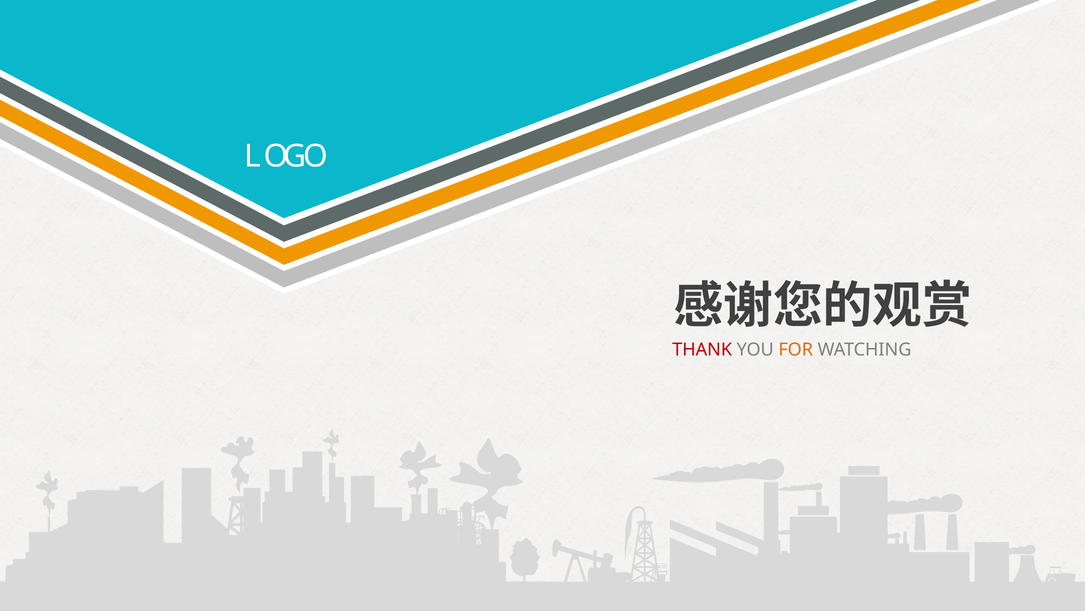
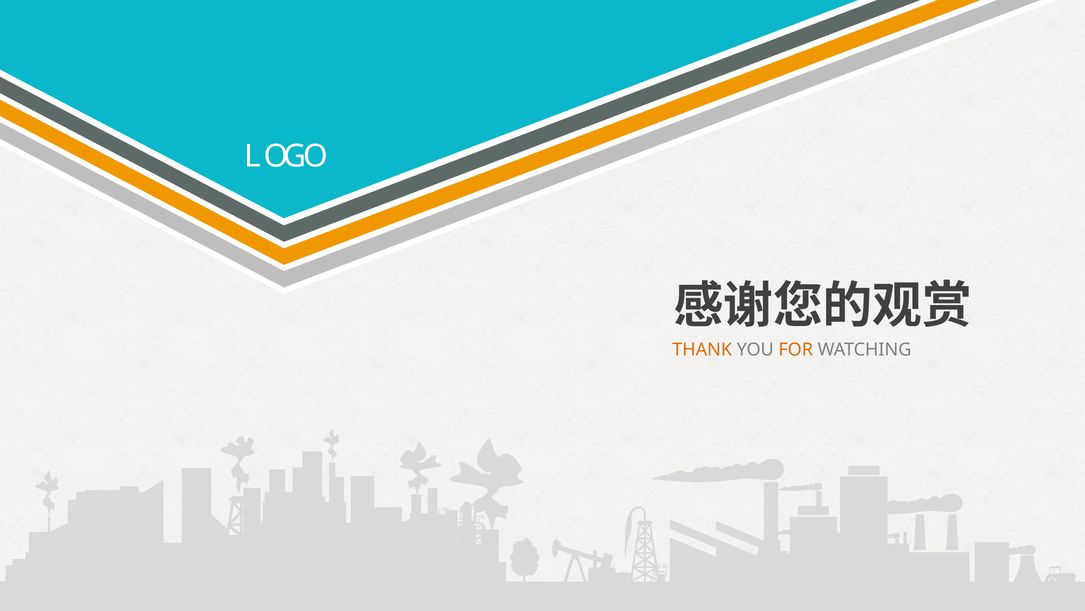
THANK colour: red -> orange (702, 350)
